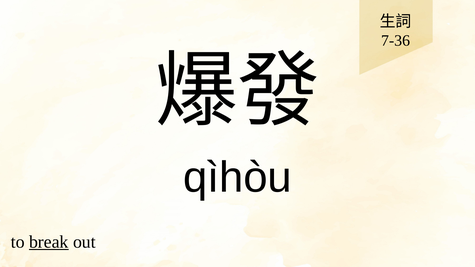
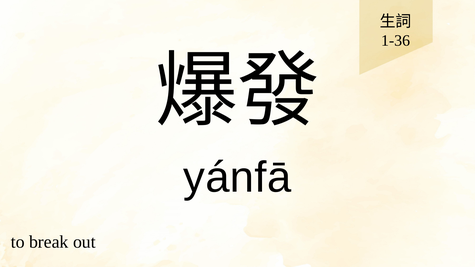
7-36: 7-36 -> 1-36 (396, 41)
qìhòu: qìhòu -> yánfā (237, 178)
break underline: present -> none (49, 242)
